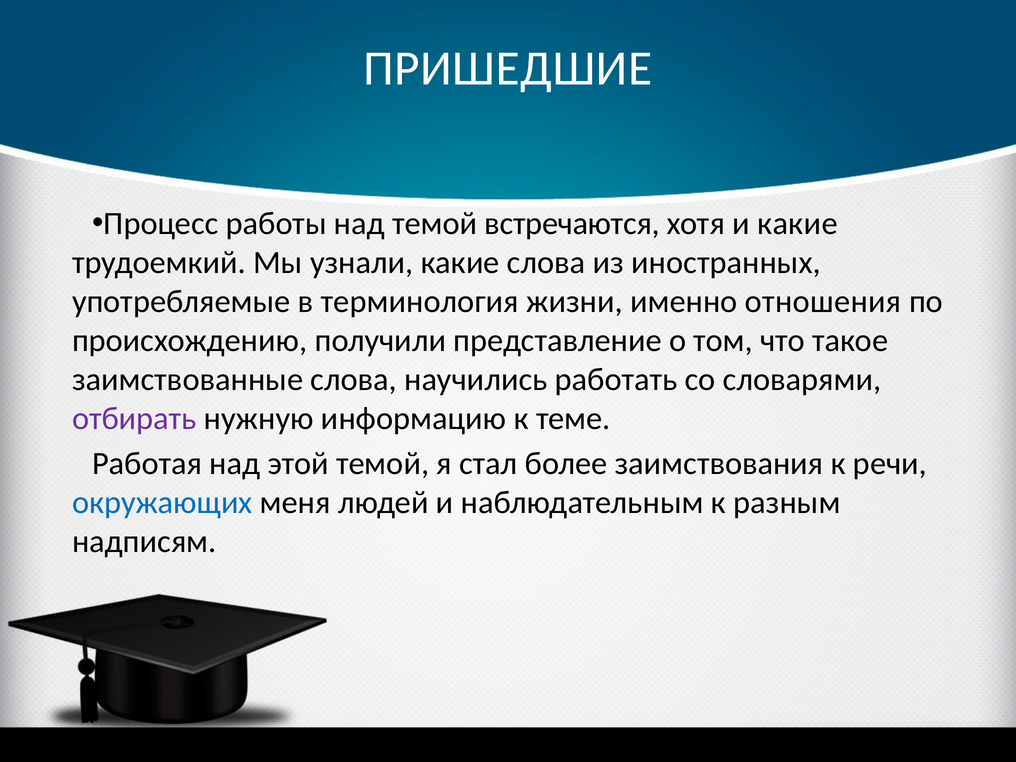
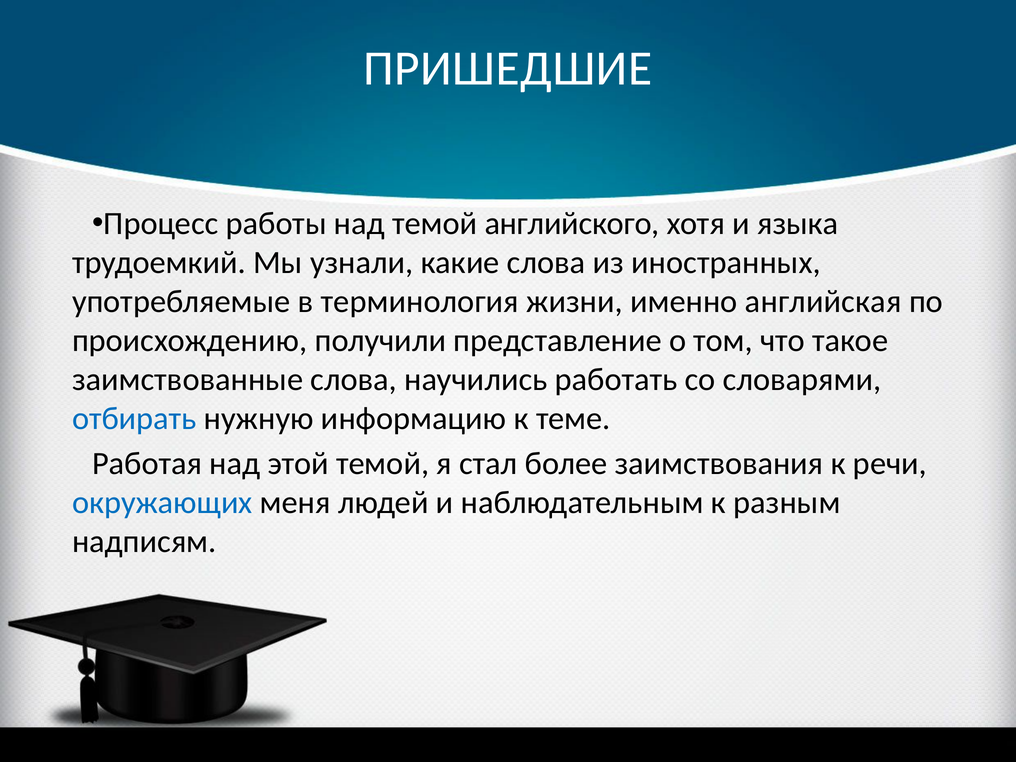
встречаются: встречаются -> английского (572, 224)
и какие: какие -> языка (798, 224)
отношения: отношения -> английская (823, 302)
отбирать colour: purple -> blue (134, 418)
